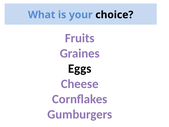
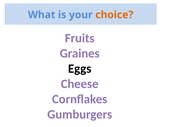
choice colour: black -> orange (114, 15)
